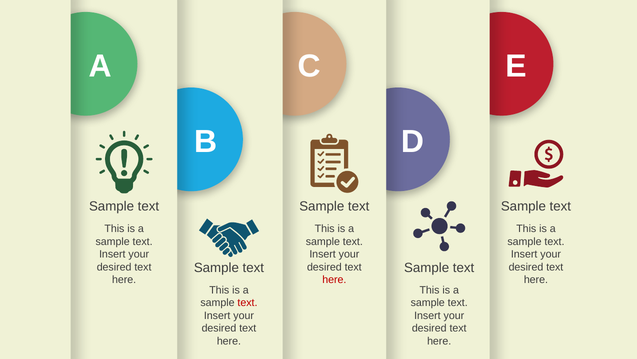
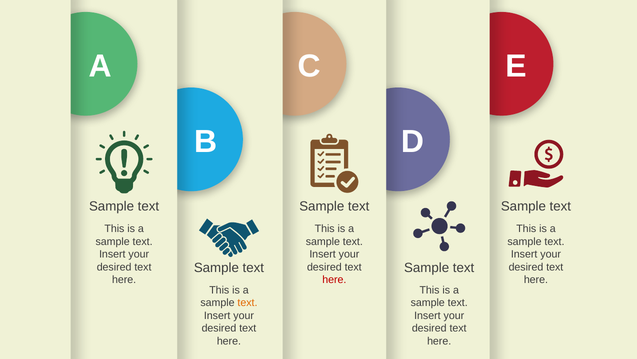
text colour: red -> orange (247, 302)
